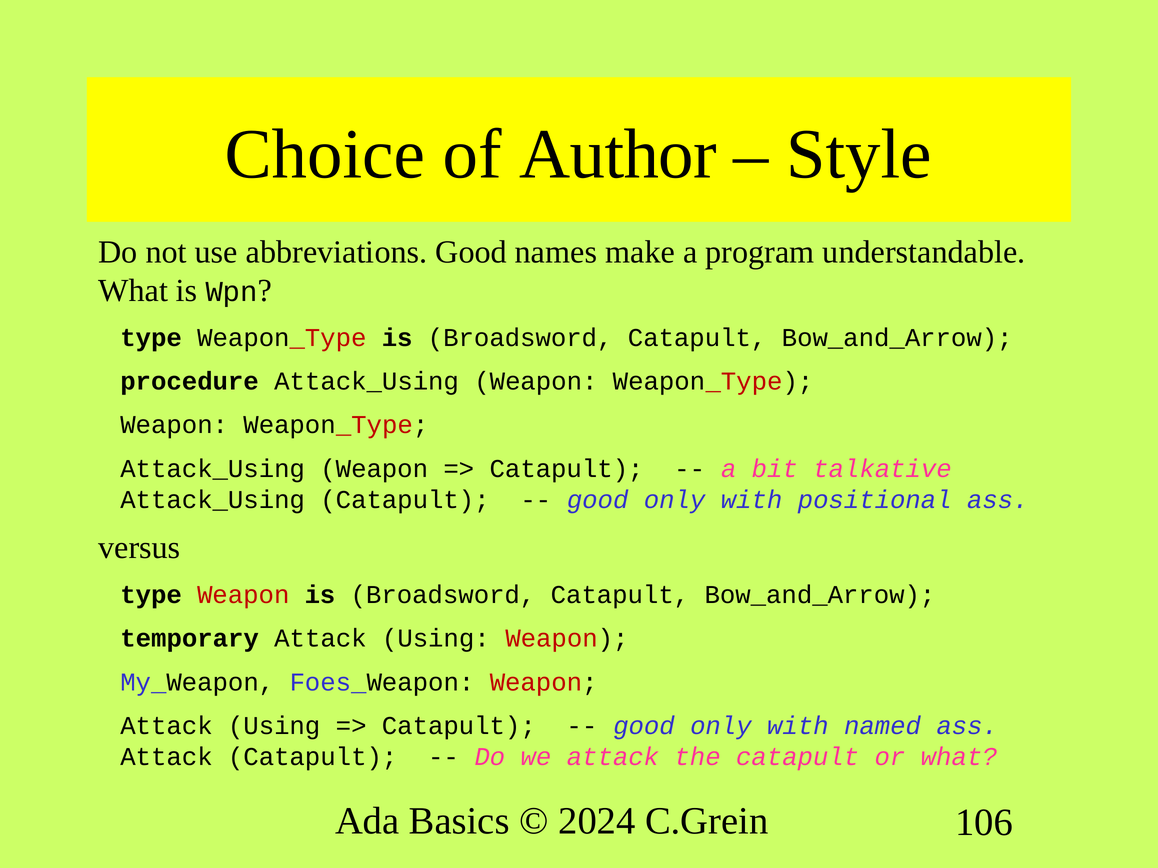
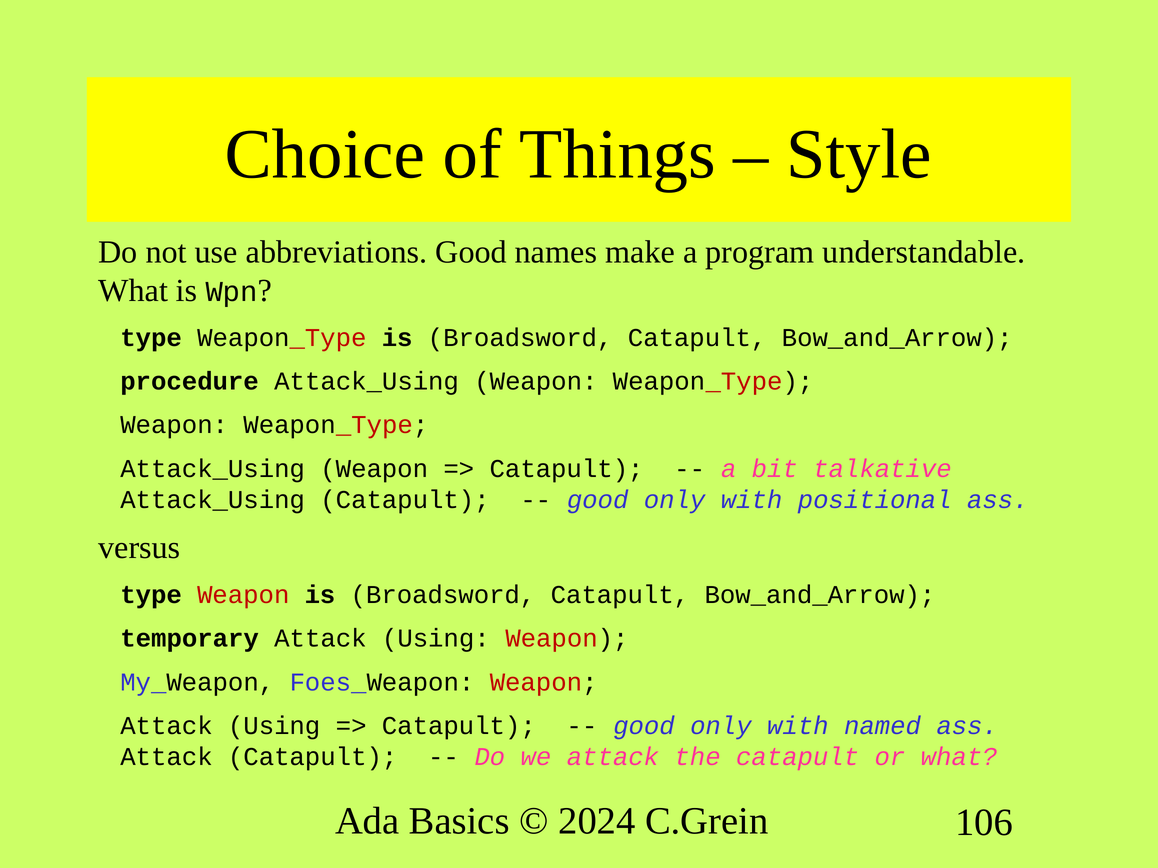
Author: Author -> Things (618, 154)
